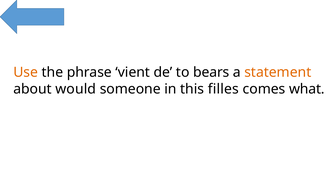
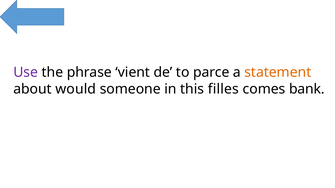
Use colour: orange -> purple (26, 72)
bears: bears -> parce (211, 72)
what: what -> bank (307, 89)
